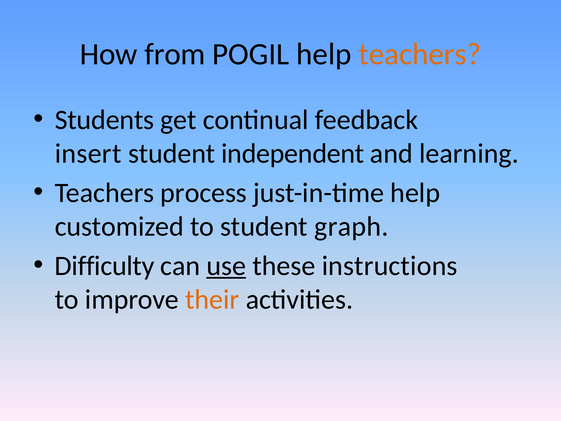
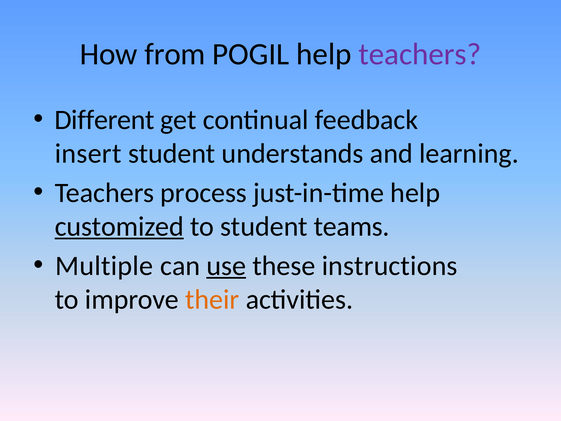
teachers colour: orange -> purple (420, 54)
Students: Students -> Different (104, 120)
independent: independent -> understands (293, 153)
customized underline: none -> present (119, 226)
graph: graph -> teams (352, 226)
Difficulty: Difficulty -> Multiple (104, 266)
